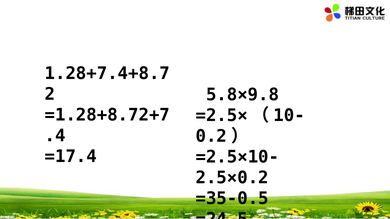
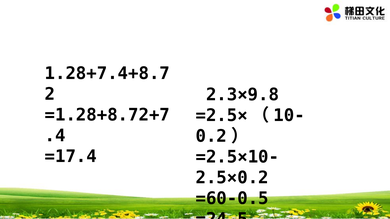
5.8×9.8: 5.8×9.8 -> 2.3×9.8 (243, 95)
=35-0.5: =35-0.5 -> =60-0.5 (232, 199)
